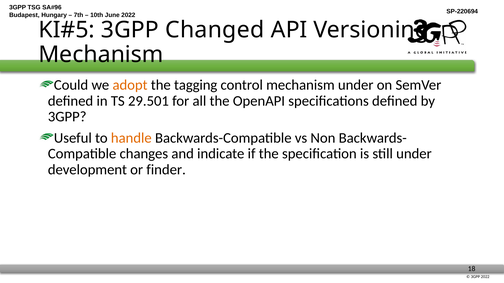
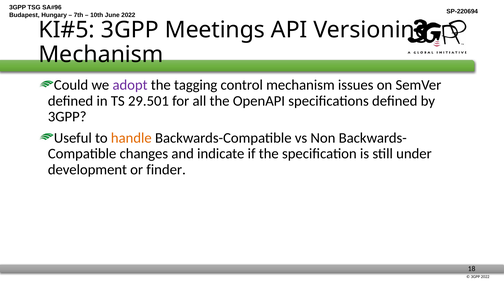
Changed: Changed -> Meetings (215, 30)
adopt colour: orange -> purple (130, 85)
mechanism under: under -> issues (356, 85)
